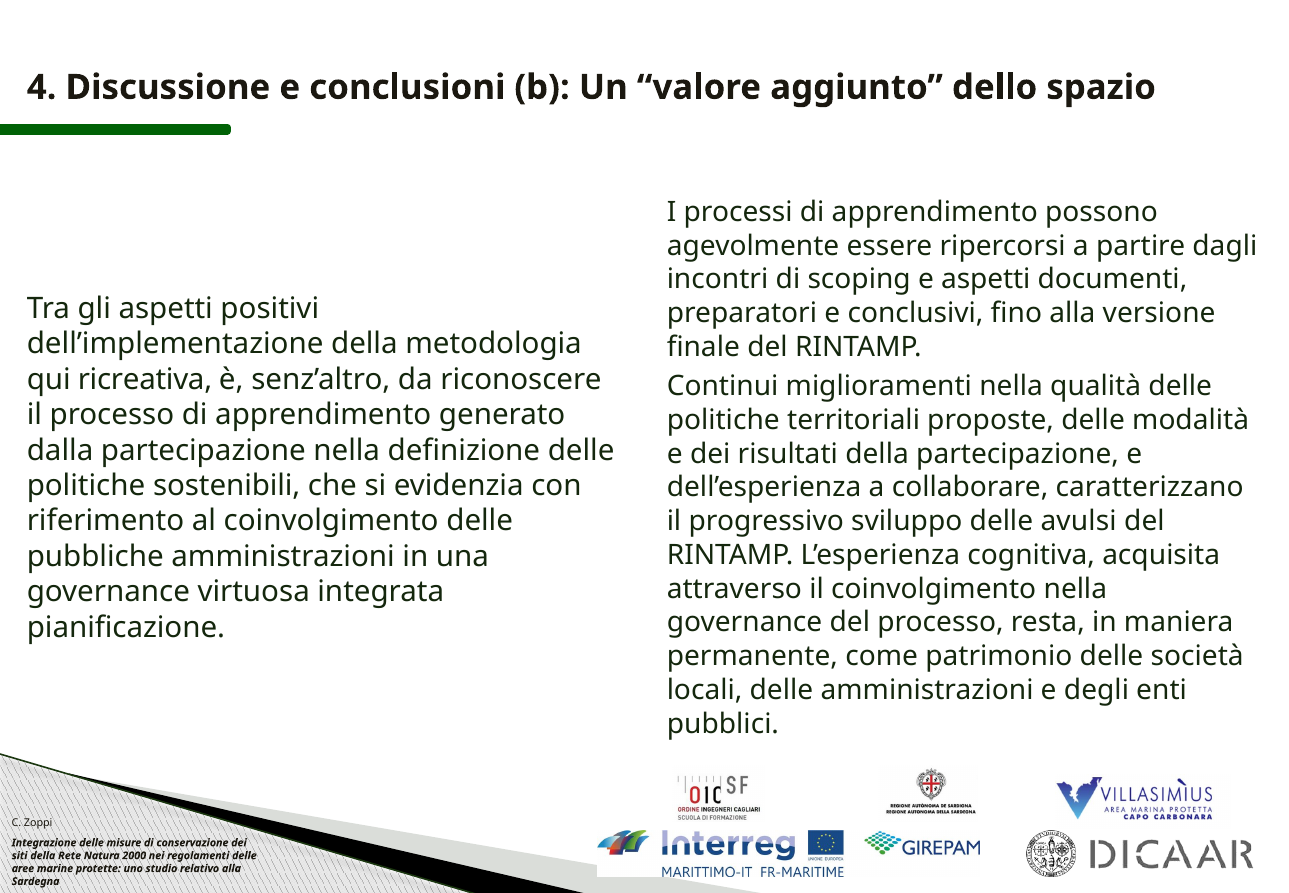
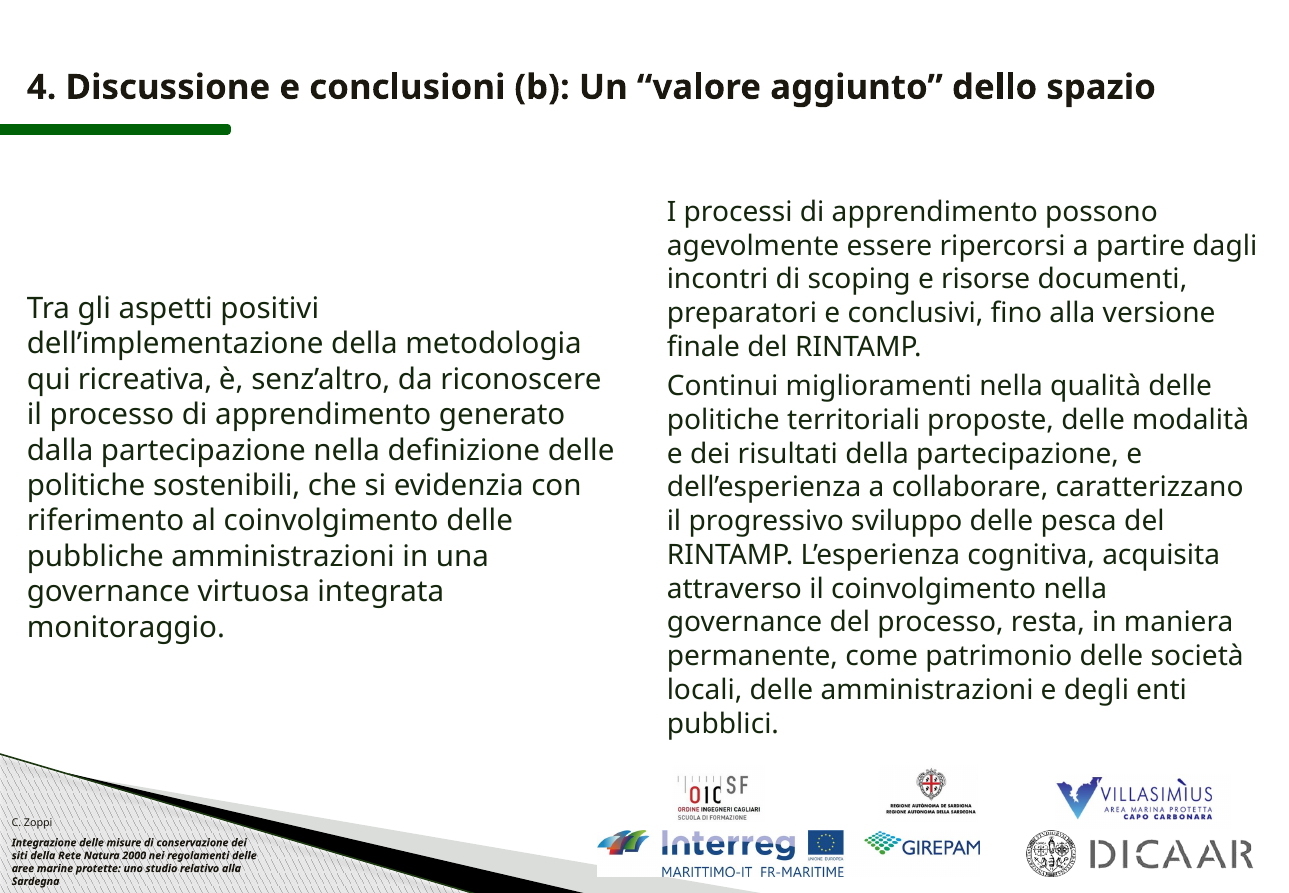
e aspetti: aspetti -> risorse (986, 279)
avulsi: avulsi -> pesca (1079, 521)
pianificazione: pianificazione -> monitoraggio (126, 627)
